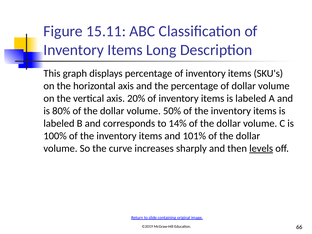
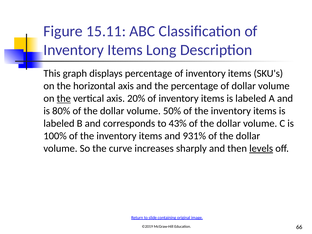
the underline: none -> present (64, 98)
14%: 14% -> 43% (178, 123)
101%: 101% -> 931% (194, 136)
